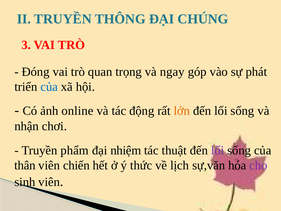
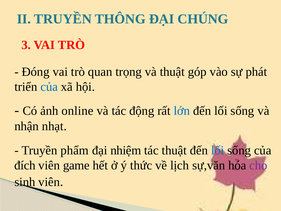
và ngay: ngay -> thuật (172, 72)
lớn colour: orange -> blue (182, 111)
chơi: chơi -> nhạt (54, 126)
lối colour: purple -> blue (218, 150)
thân: thân -> đích (25, 165)
chiến: chiến -> game (76, 165)
